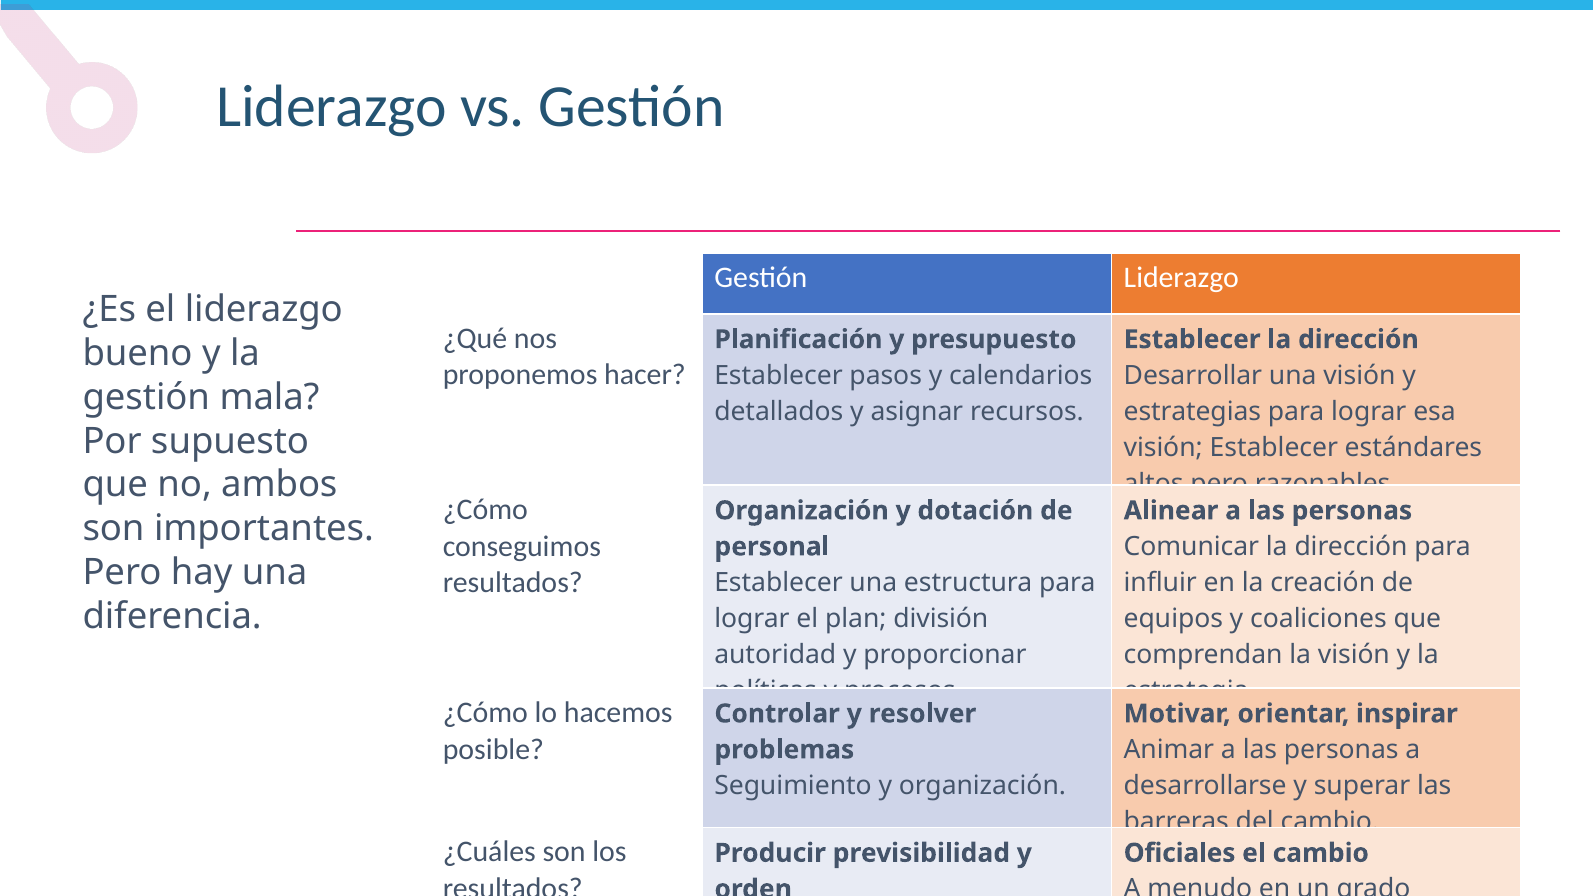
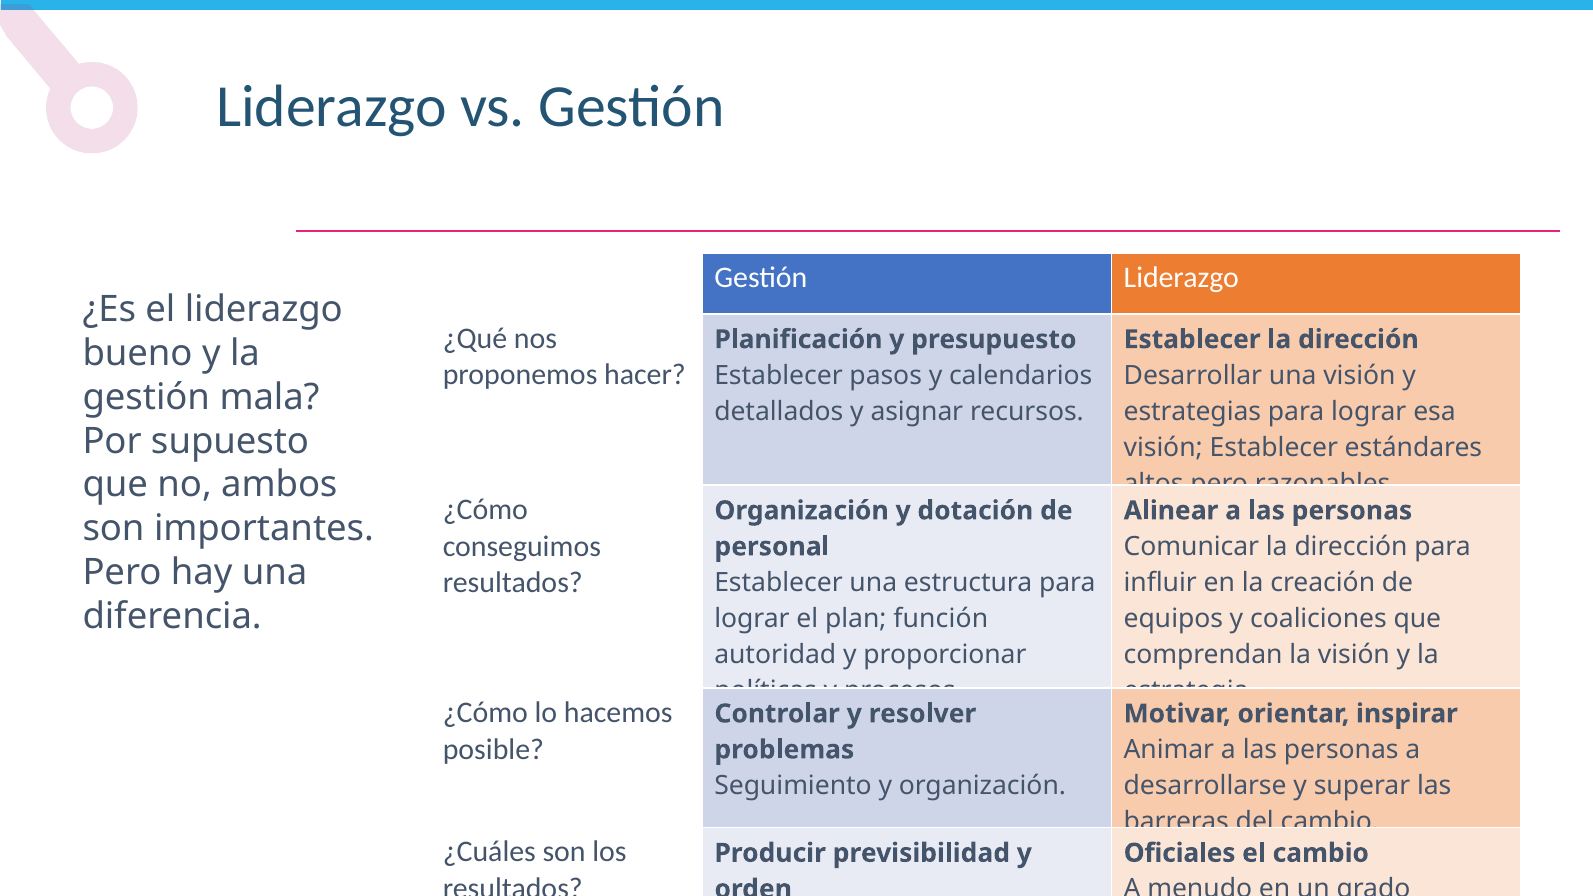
división: división -> función (941, 619)
